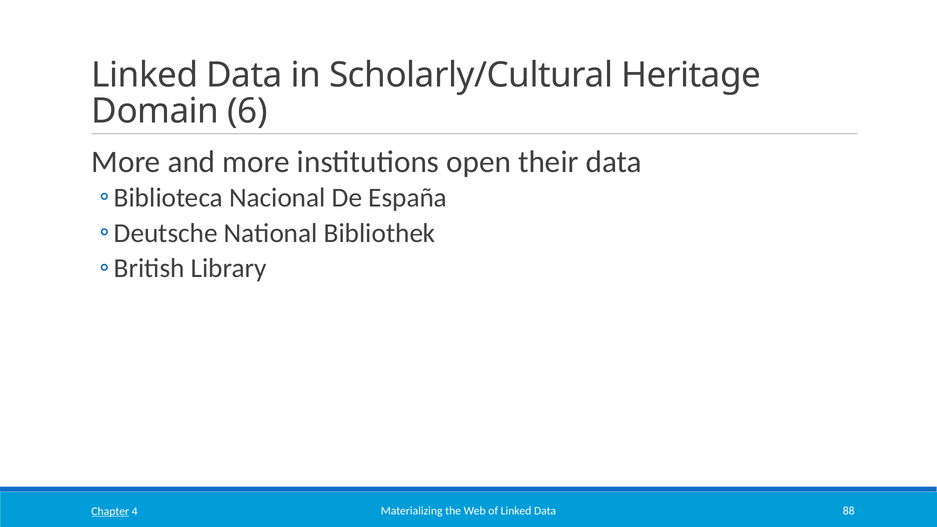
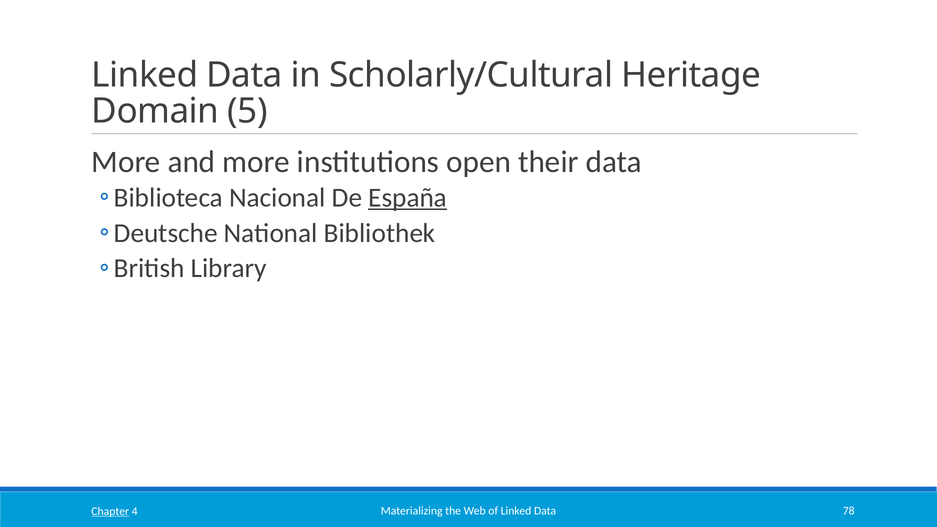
6: 6 -> 5 (248, 111)
España underline: none -> present (408, 198)
88: 88 -> 78 (849, 511)
